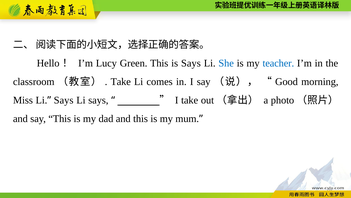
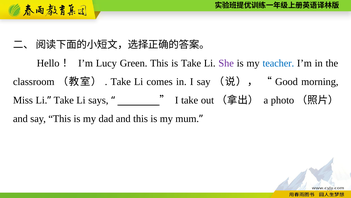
is Says: Says -> Take (191, 63)
She colour: blue -> purple (226, 63)
Says: Says -> Take (64, 100)
